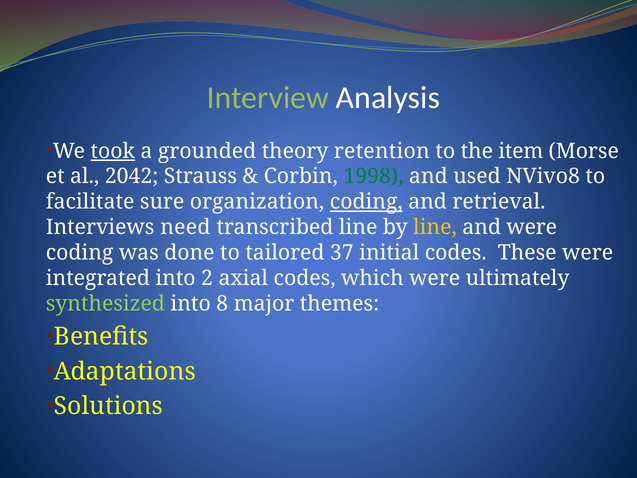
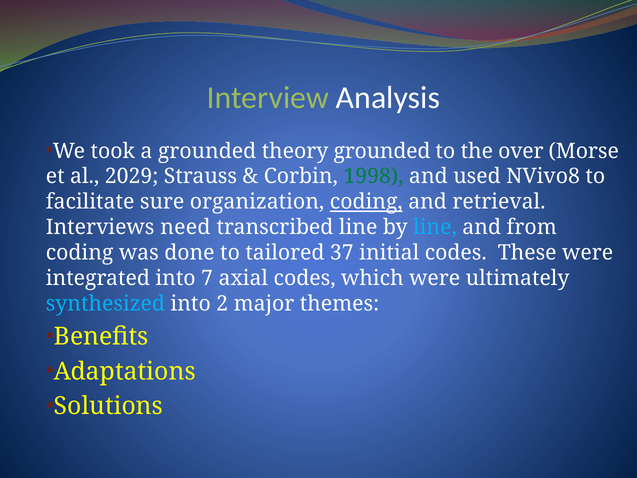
took underline: present -> none (113, 151)
theory retention: retention -> grounded (382, 151)
item: item -> over (521, 151)
2042: 2042 -> 2029 (132, 176)
line colour: yellow -> light blue (435, 227)
and were: were -> from (532, 227)
2: 2 -> 7 (207, 278)
synthesized colour: light green -> light blue (105, 304)
8: 8 -> 2 (222, 304)
